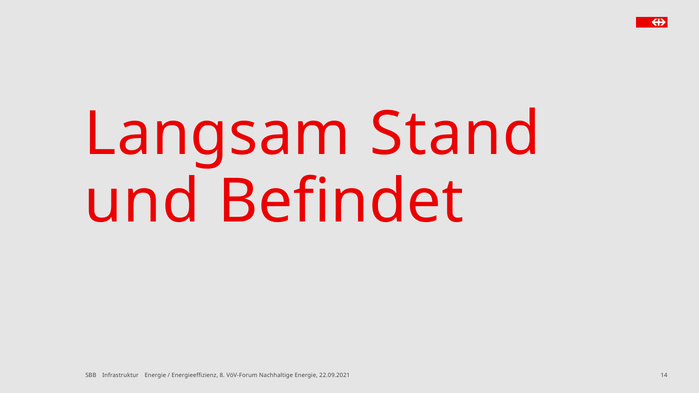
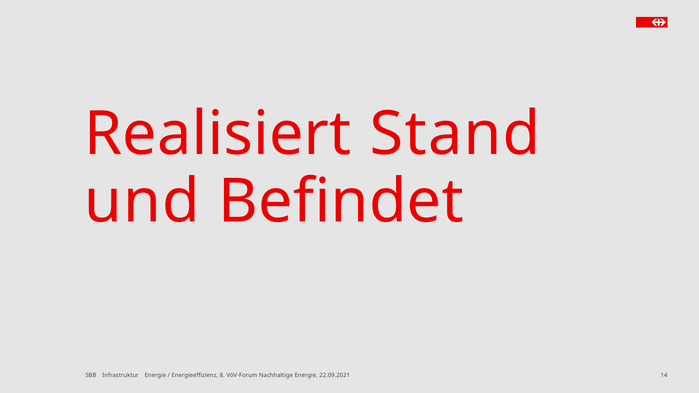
Langsam: Langsam -> Realisiert (218, 134)
